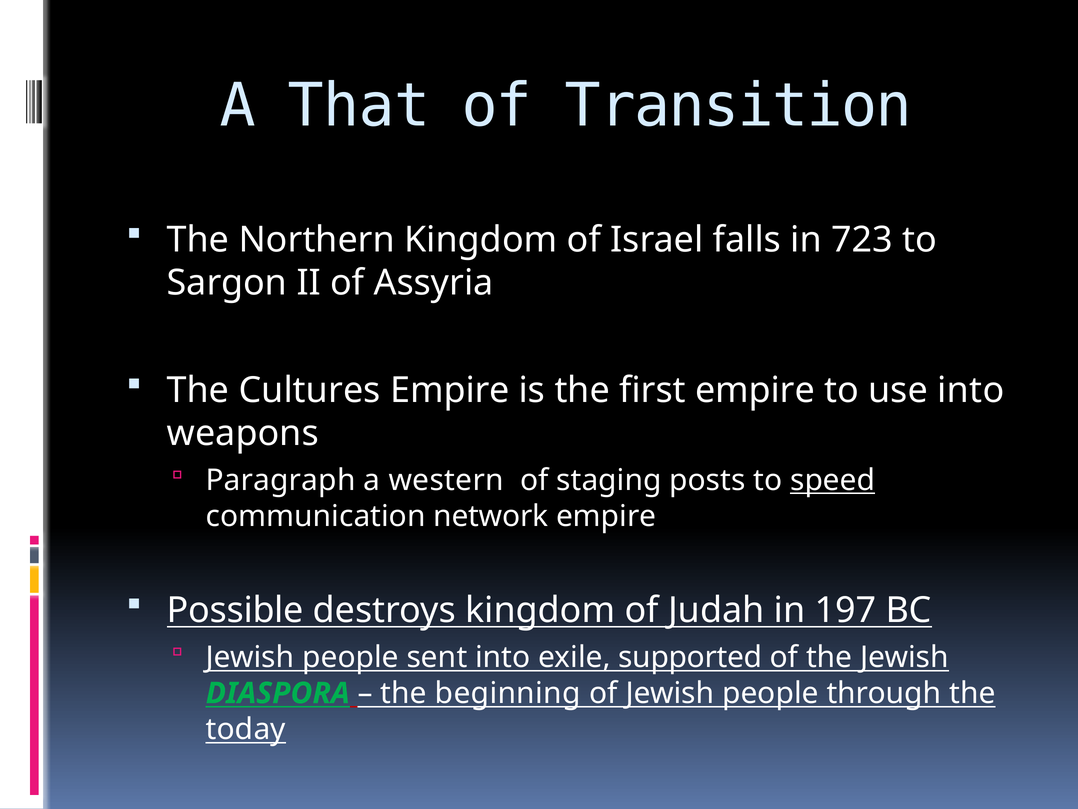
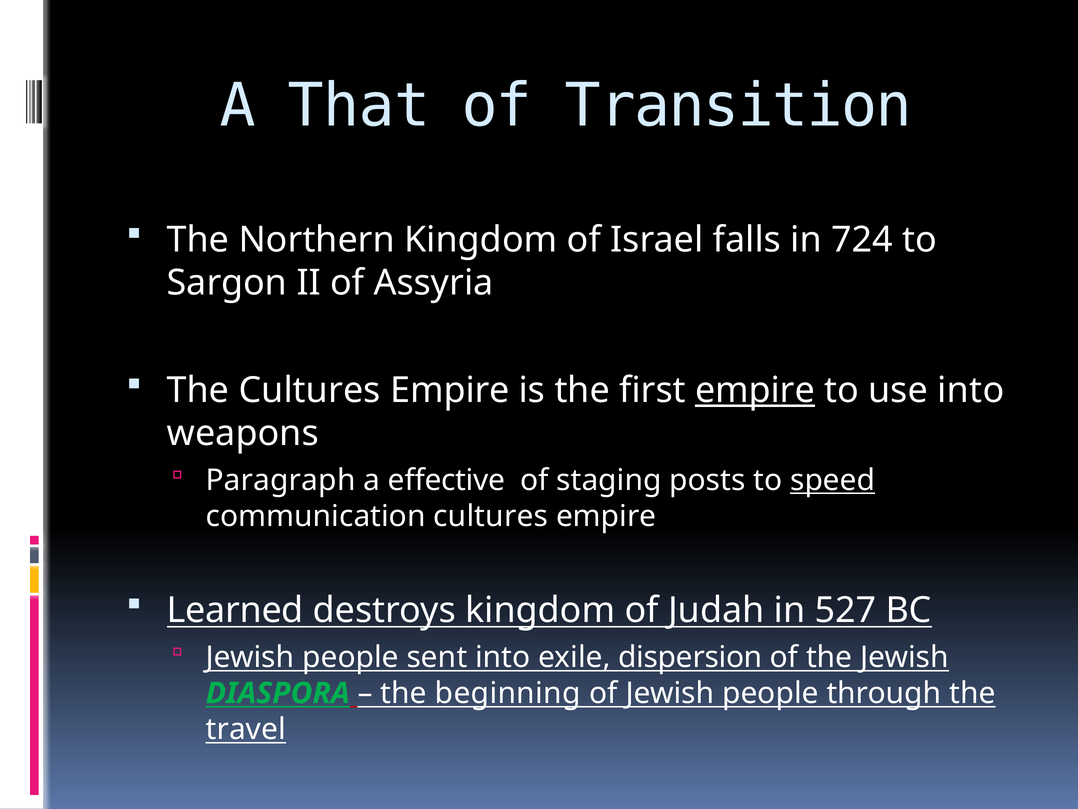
723: 723 -> 724 (862, 240)
empire underline: none -> present (755, 390)
western: western -> effective (447, 480)
communication network: network -> cultures (491, 516)
Possible: Possible -> Learned (235, 610)
197: 197 -> 527 (845, 610)
supported: supported -> dispersion (690, 657)
today: today -> travel (246, 729)
